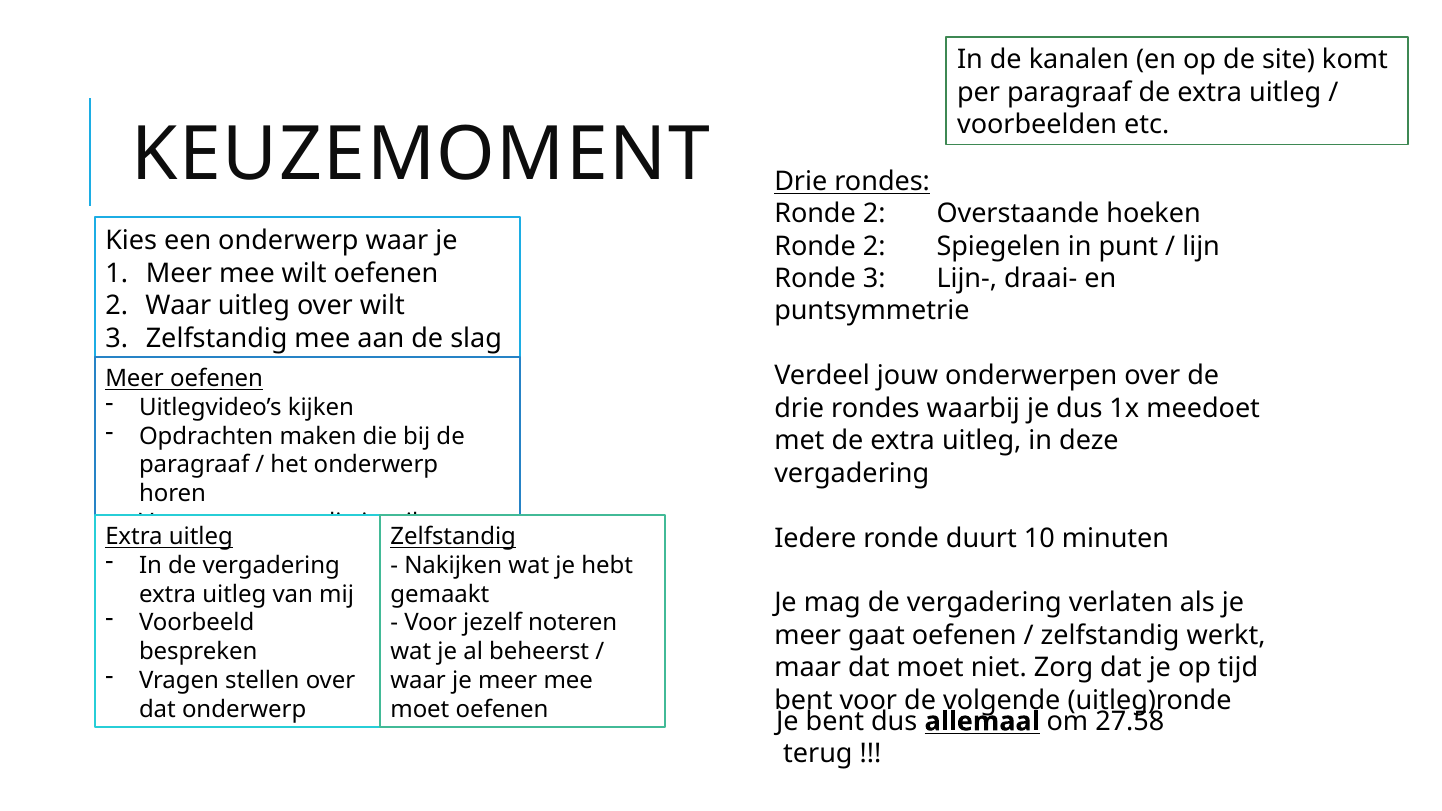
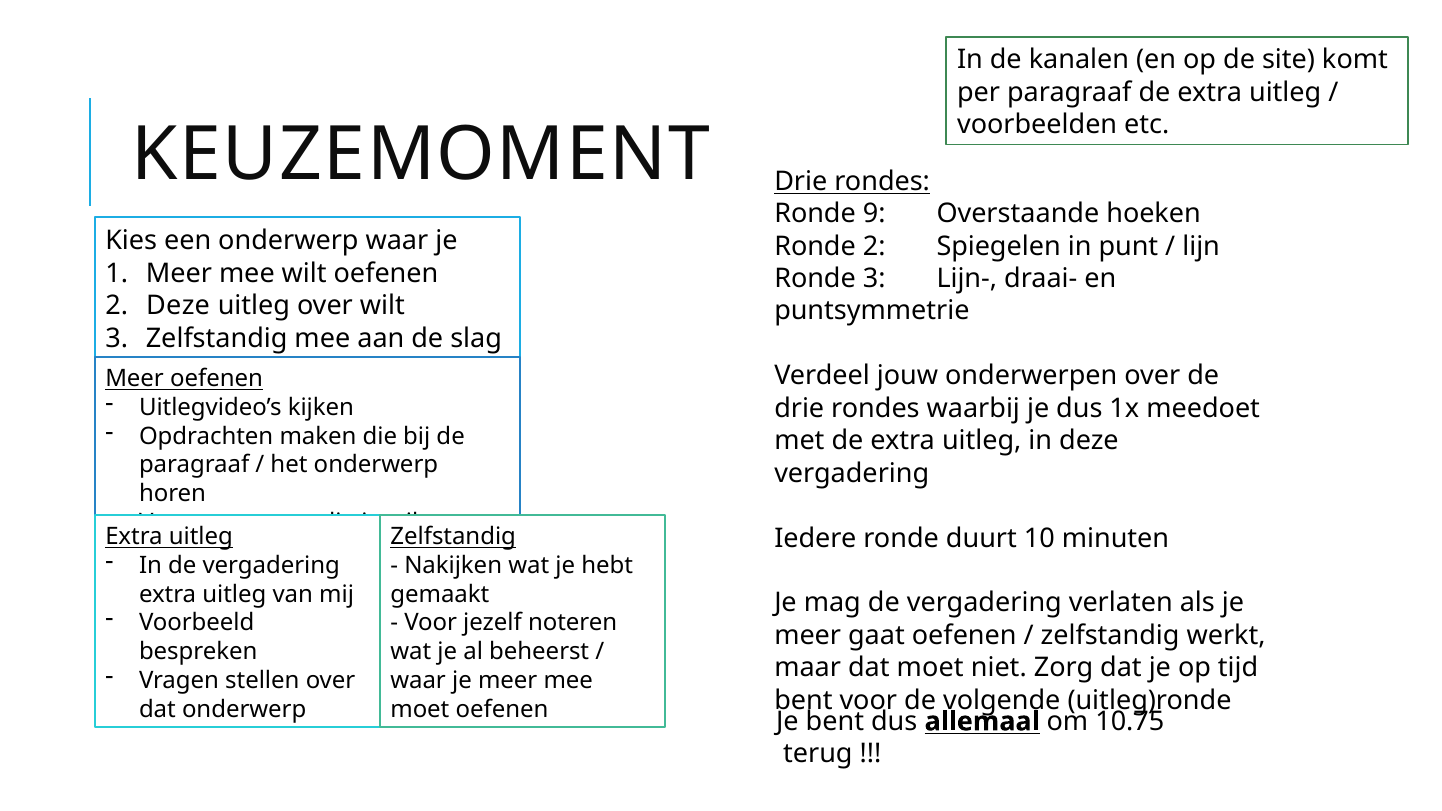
2: 2 -> 9 (874, 214)
2 Waar: Waar -> Deze (178, 306)
27.58: 27.58 -> 10.75 (1130, 722)
